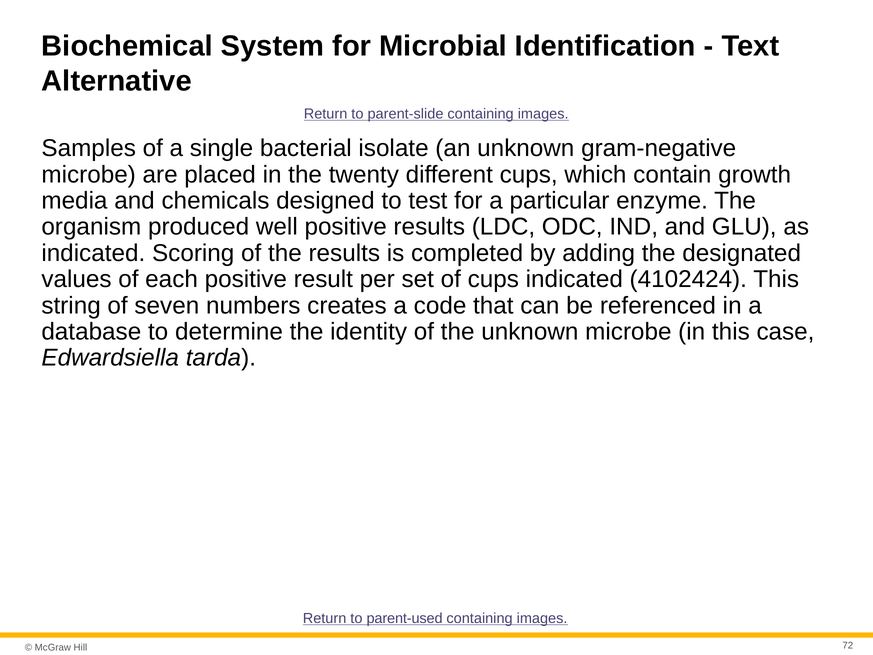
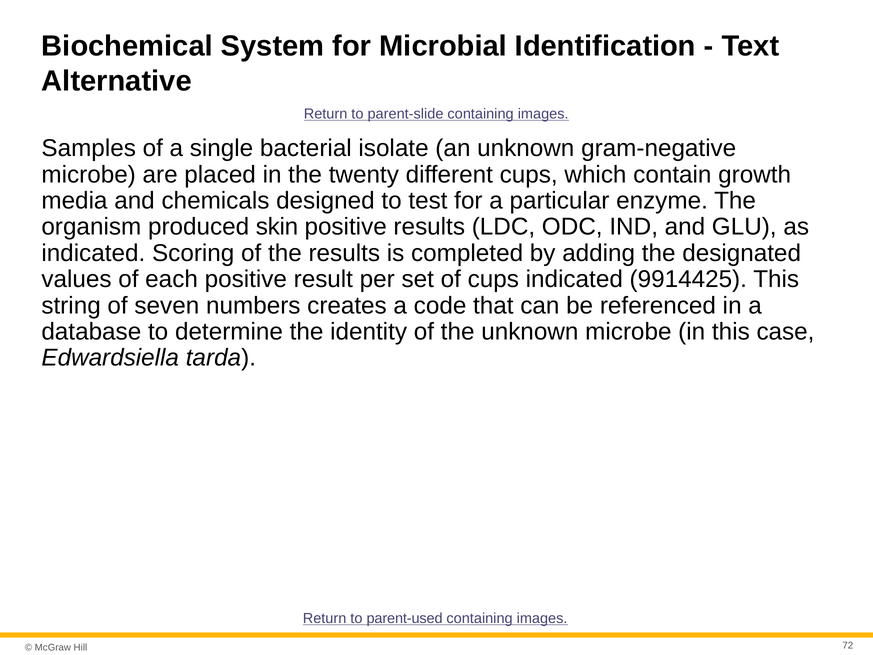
well: well -> skin (277, 227)
4102424: 4102424 -> 9914425 (688, 279)
